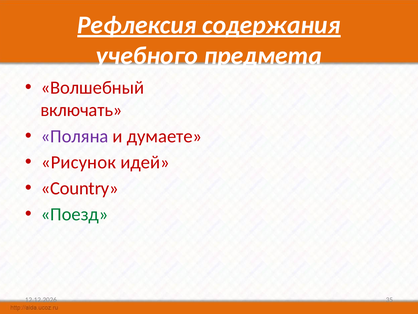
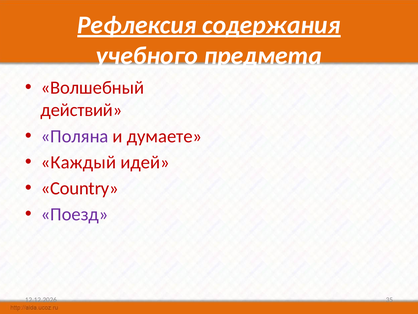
включать: включать -> действий (81, 110)
Рисунок: Рисунок -> Каждый (78, 162)
Поезд colour: green -> purple (75, 214)
